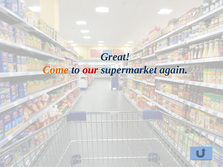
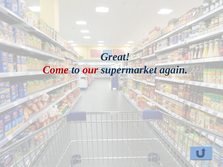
Come colour: orange -> red (56, 70)
